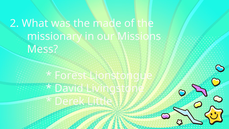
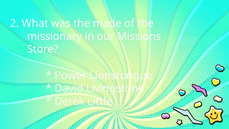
Mess: Mess -> Store (43, 49)
Forest: Forest -> Power (71, 75)
